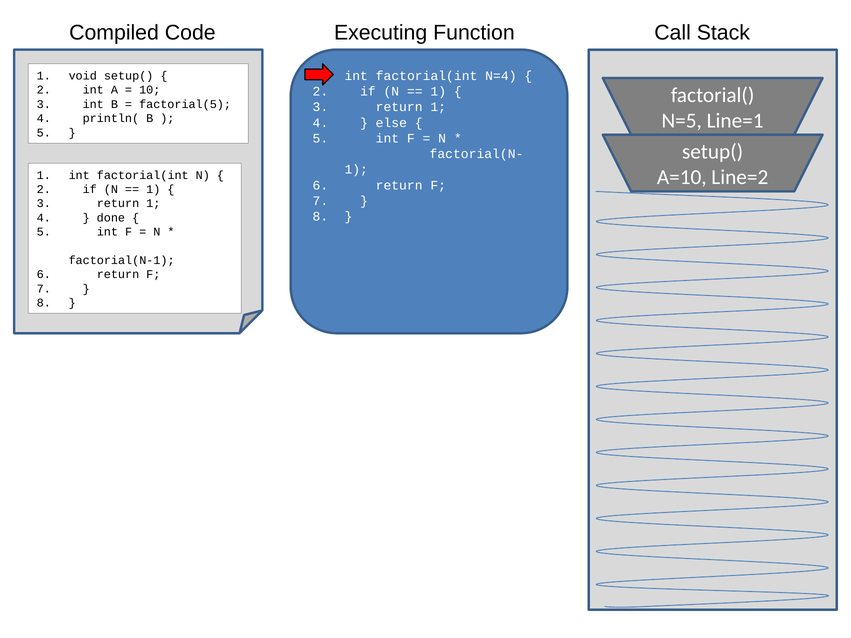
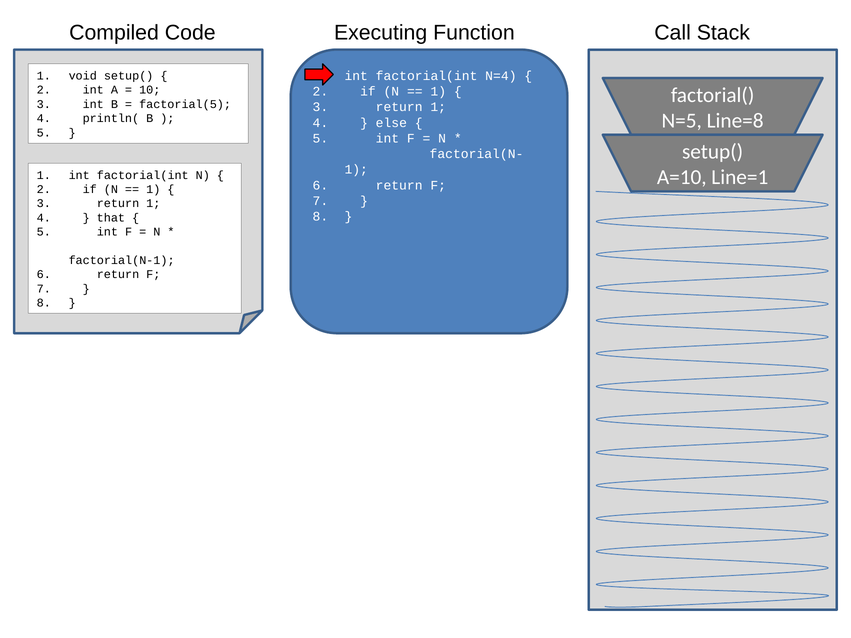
Line=1: Line=1 -> Line=8 (735, 121)
Line=2: Line=2 -> Line=1 (740, 177)
done: done -> that (111, 218)
